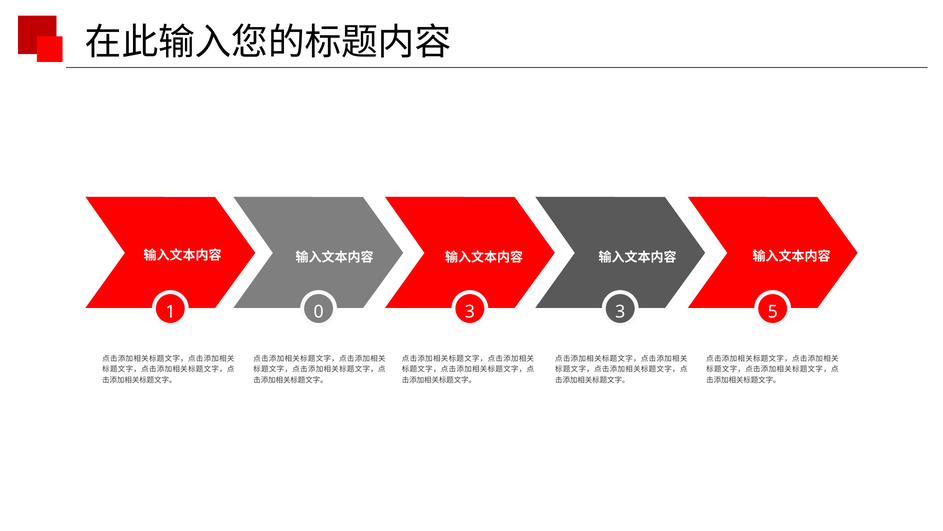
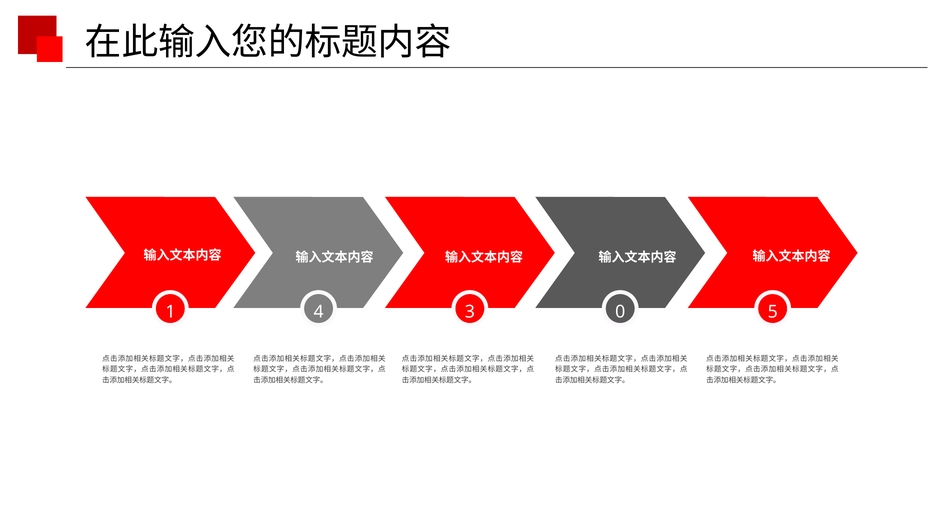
0: 0 -> 4 (319, 312)
3 3: 3 -> 0 (620, 312)
